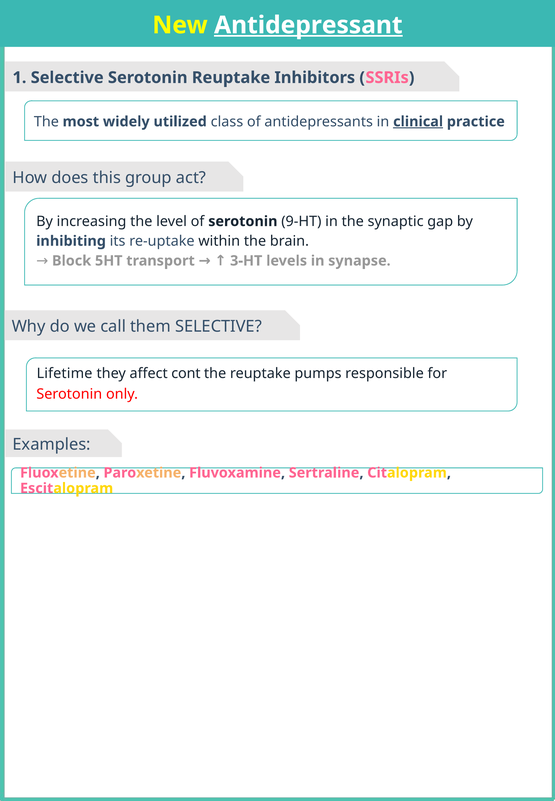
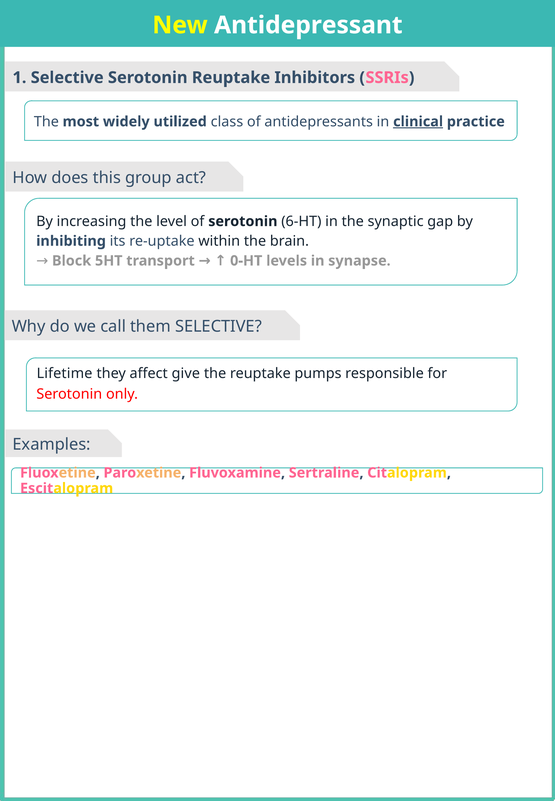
Antidepressant underline: present -> none (308, 25)
9-HT: 9-HT -> 6-HT (301, 222)
3-HT: 3-HT -> 0-HT (246, 261)
cont: cont -> give (186, 374)
